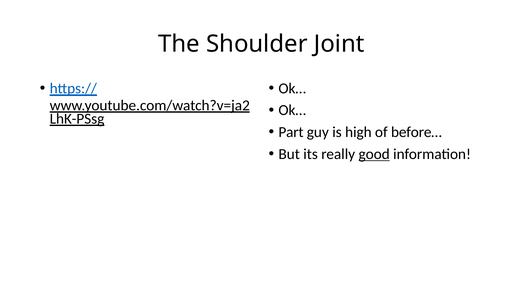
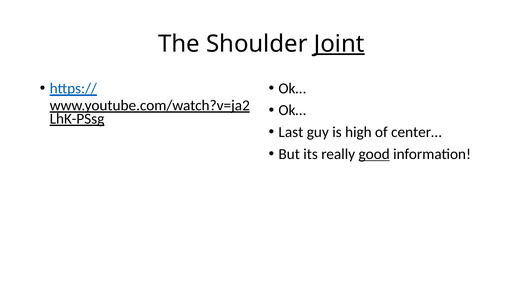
Joint underline: none -> present (339, 44)
Part: Part -> Last (291, 132)
before…: before… -> center… (416, 132)
